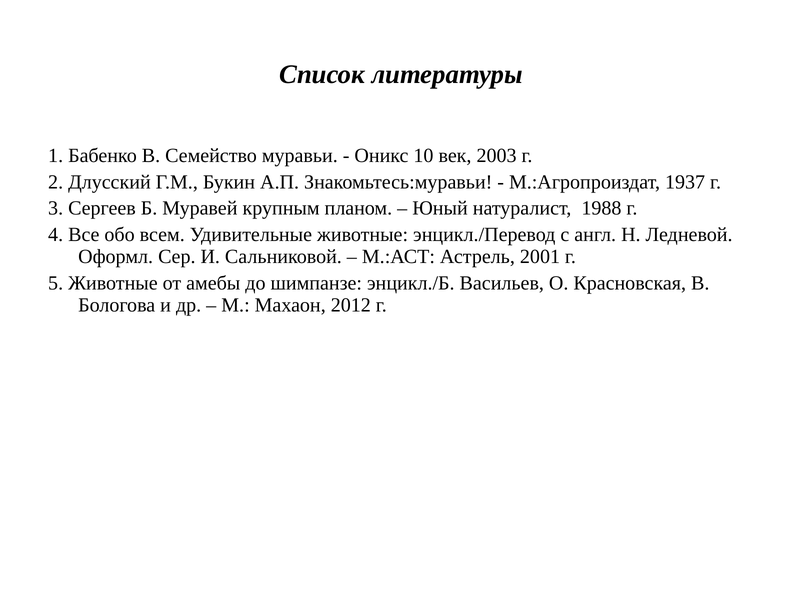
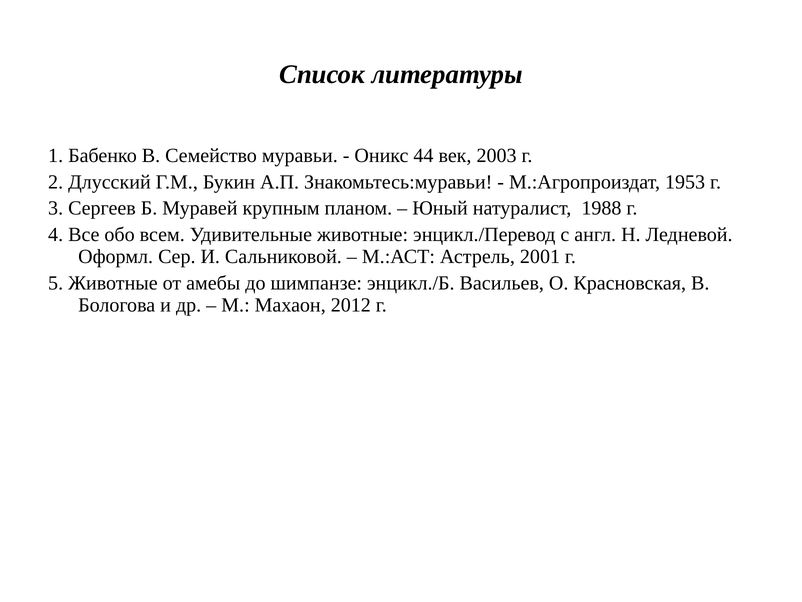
10: 10 -> 44 (423, 156)
1937: 1937 -> 1953 (685, 182)
